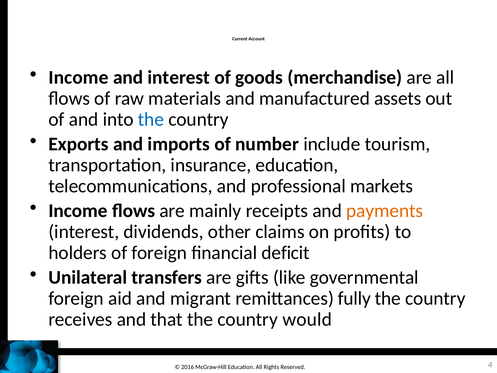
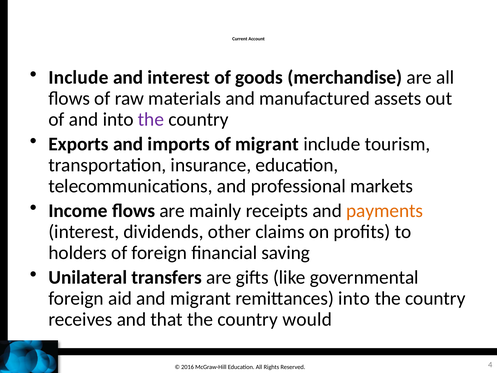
Income: Income -> Include (78, 78)
the colour: blue -> purple (151, 119)
of number: number -> migrant (267, 144)
deficit: deficit -> saving (286, 253)
remittances fully: fully -> into (354, 298)
